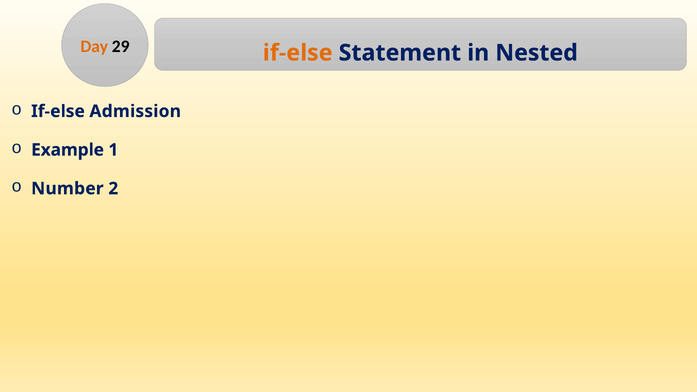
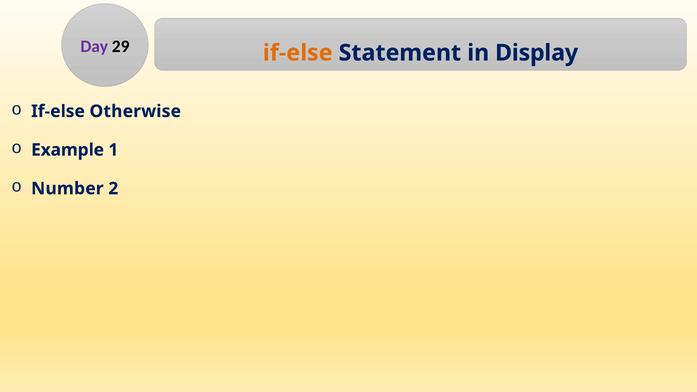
Day colour: orange -> purple (94, 46)
Nested: Nested -> Display (537, 53)
Admission: Admission -> Otherwise (135, 111)
